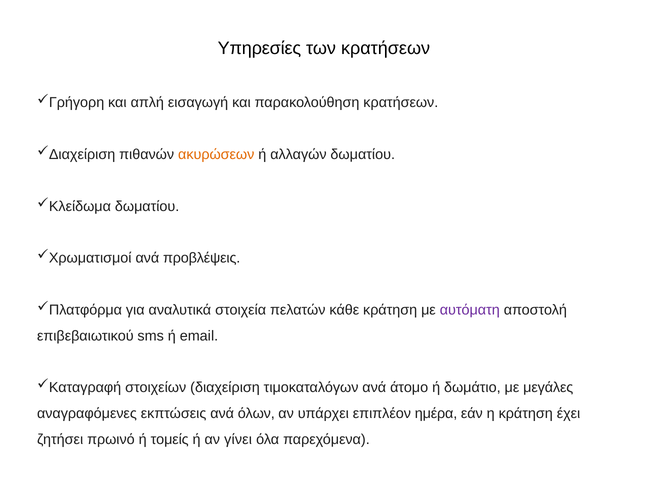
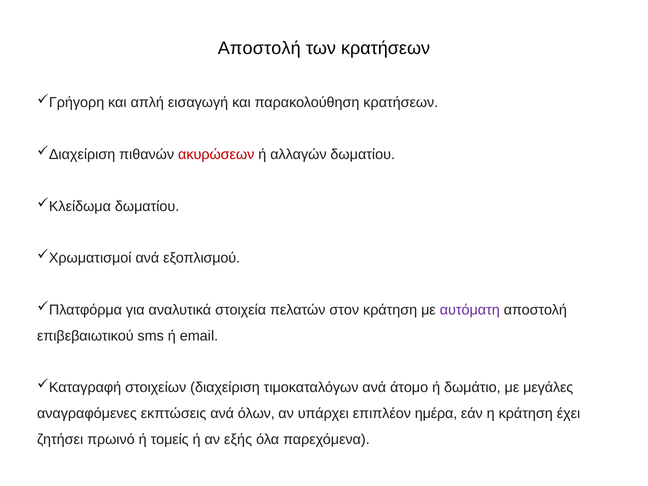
Υπηρεσίες: Υπηρεσίες -> Αποστολή (259, 48)
ακυρώσεων colour: orange -> red (216, 155)
προβλέψεις: προβλέψεις -> εξοπλισμού (202, 258)
κάθε: κάθε -> στον (344, 310)
γίνει: γίνει -> εξής (238, 439)
